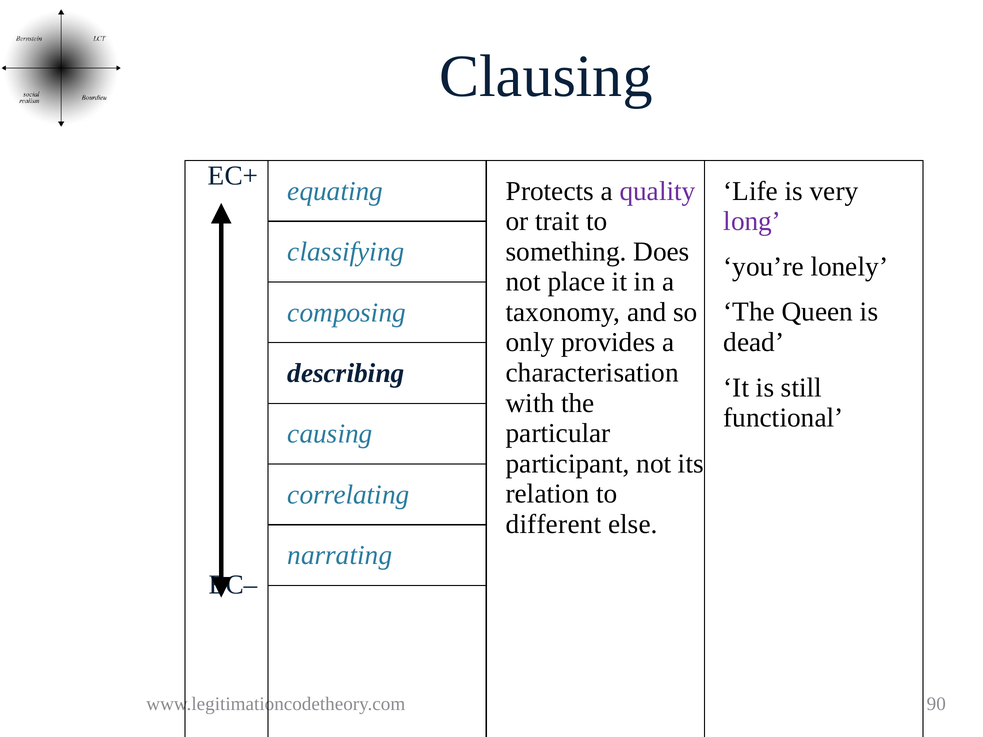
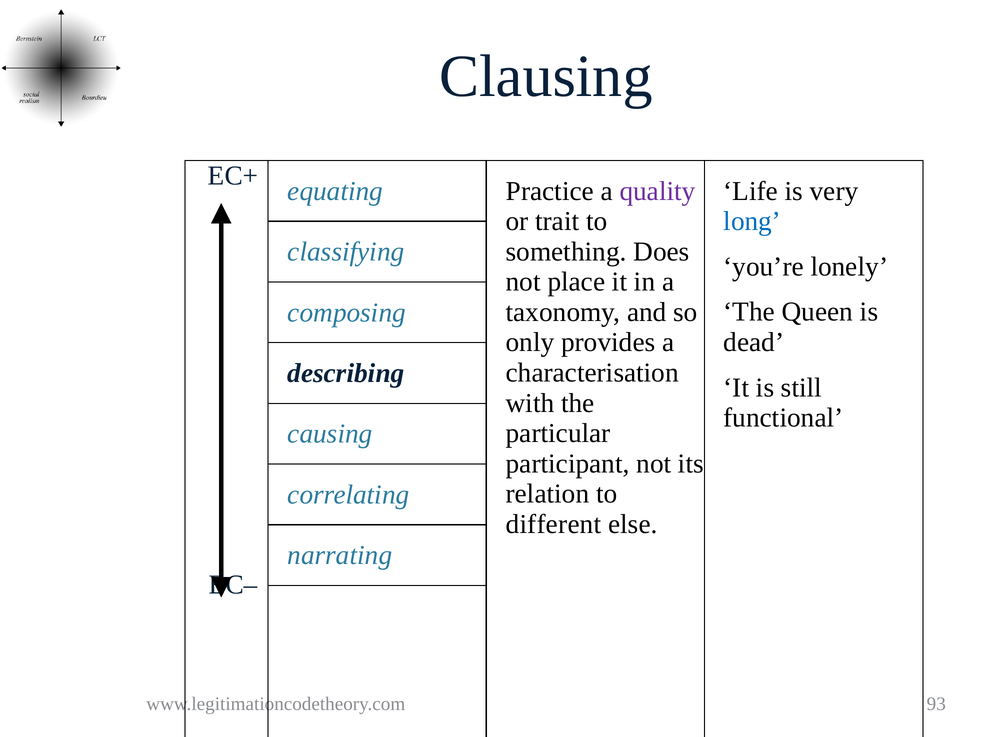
Protects: Protects -> Practice (550, 191)
long colour: purple -> blue (752, 221)
90: 90 -> 93 (936, 704)
